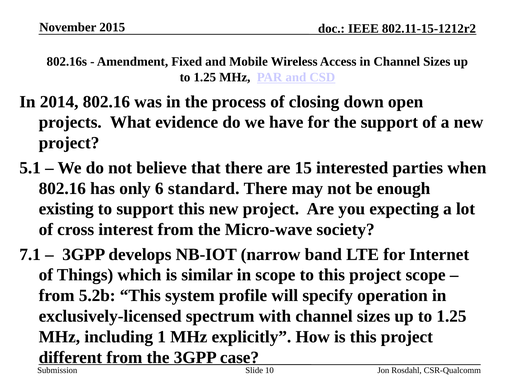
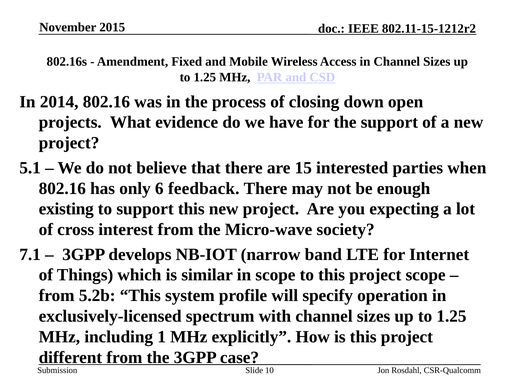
standard: standard -> feedback (204, 188)
